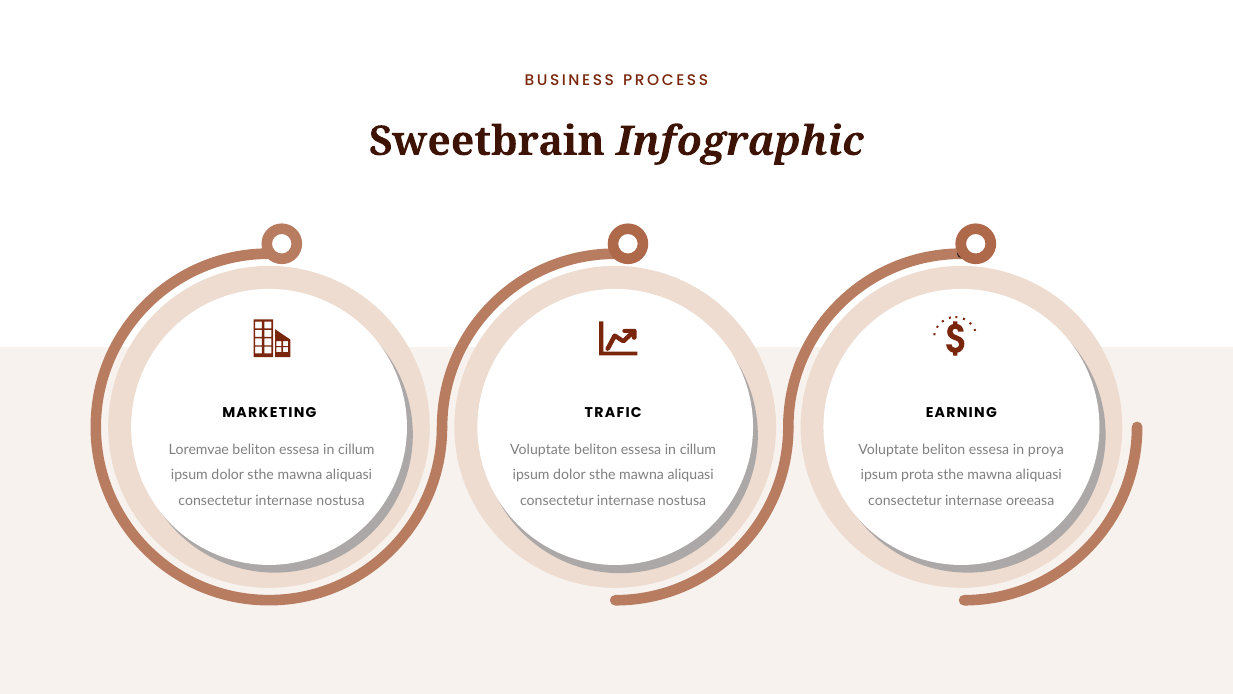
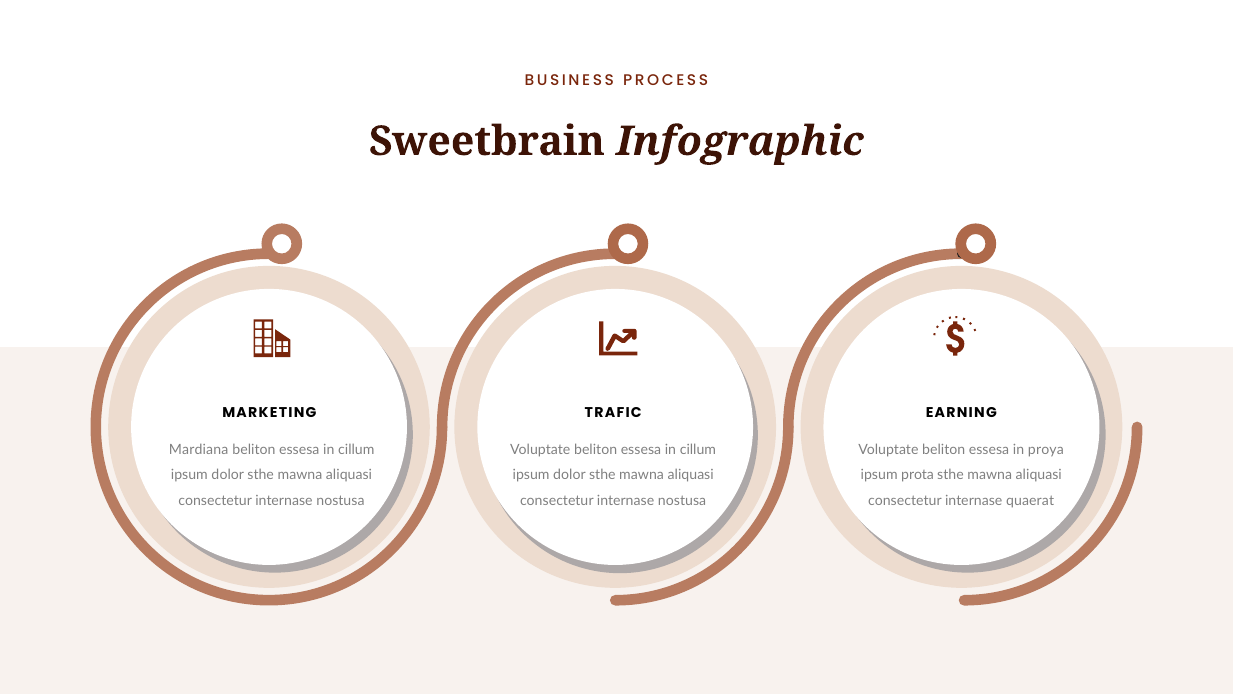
Loremvae: Loremvae -> Mardiana (199, 449)
oreeasa: oreeasa -> quaerat (1030, 500)
